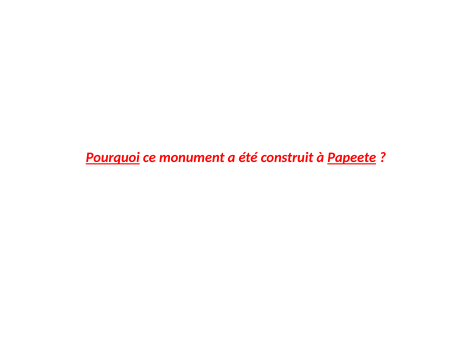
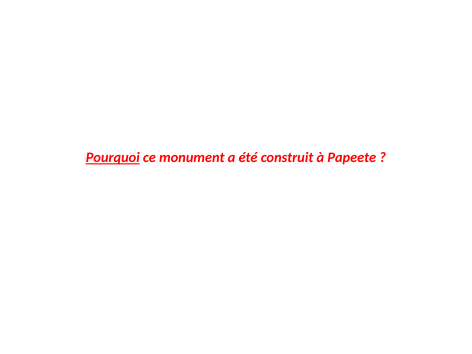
Papeete underline: present -> none (352, 158)
